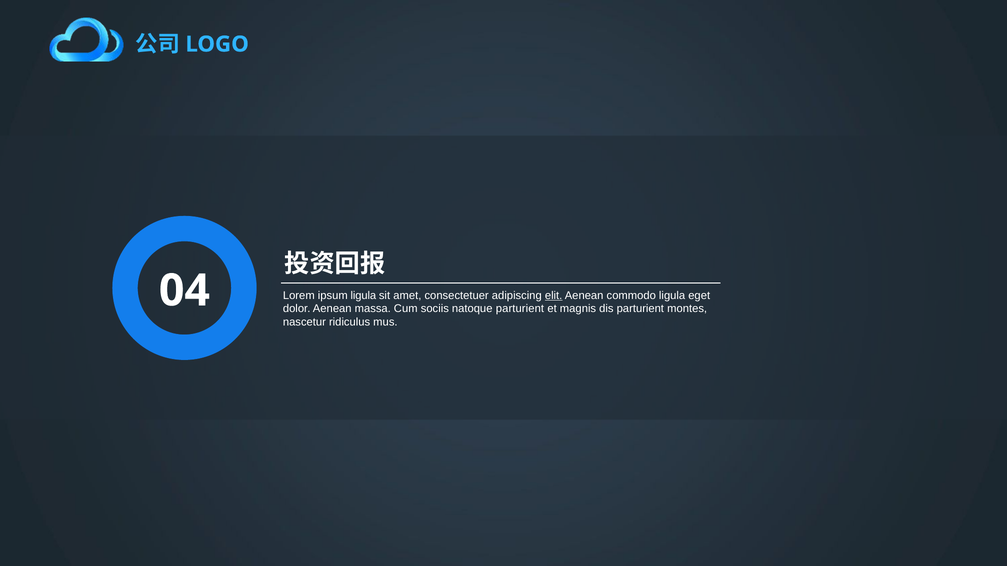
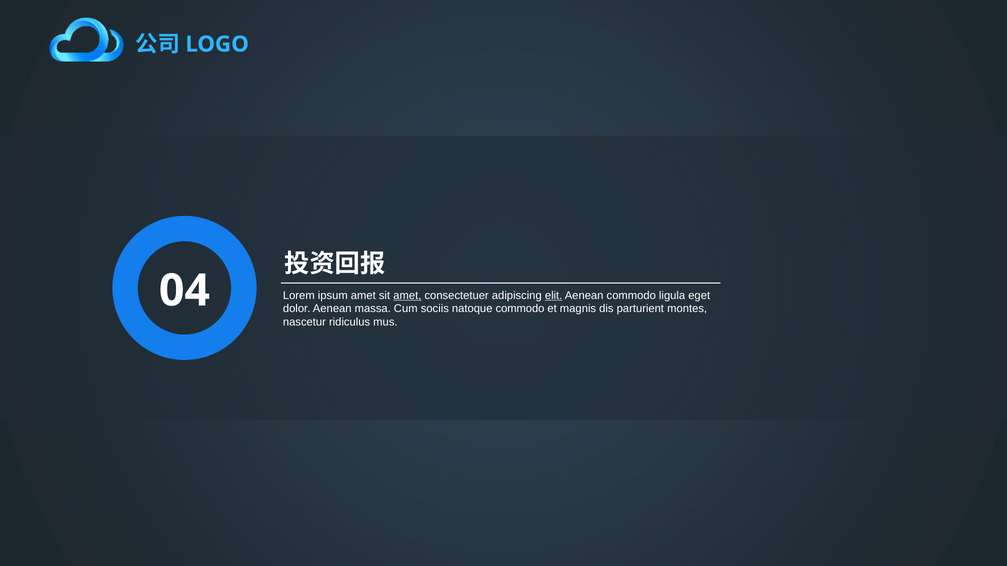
ipsum ligula: ligula -> amet (363, 296)
amet underline: none -> present (407, 296)
natoque parturient: parturient -> commodo (520, 309)
